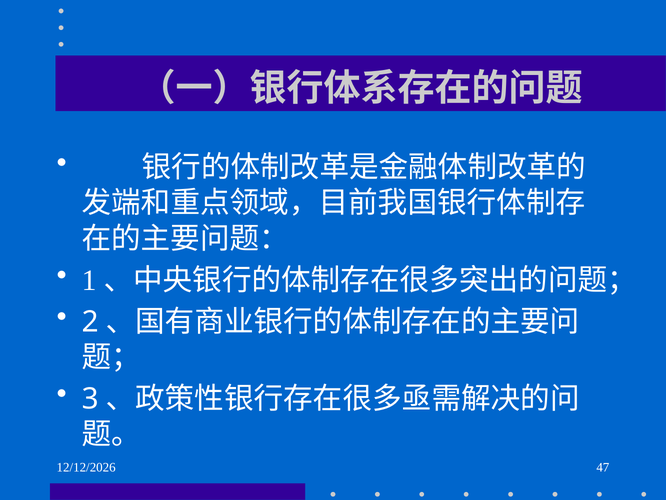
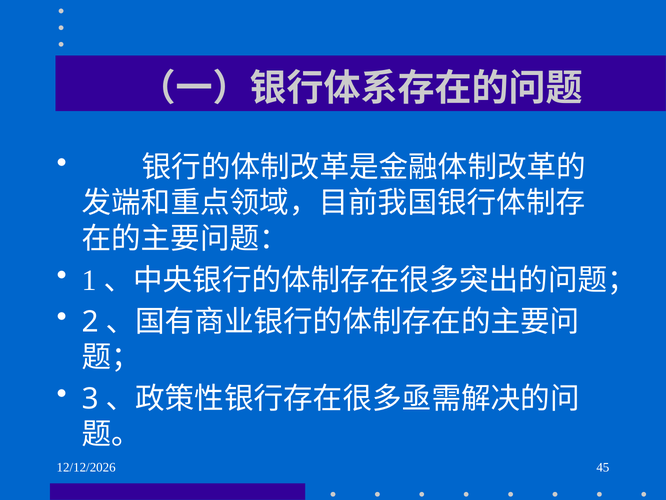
47: 47 -> 45 (603, 467)
